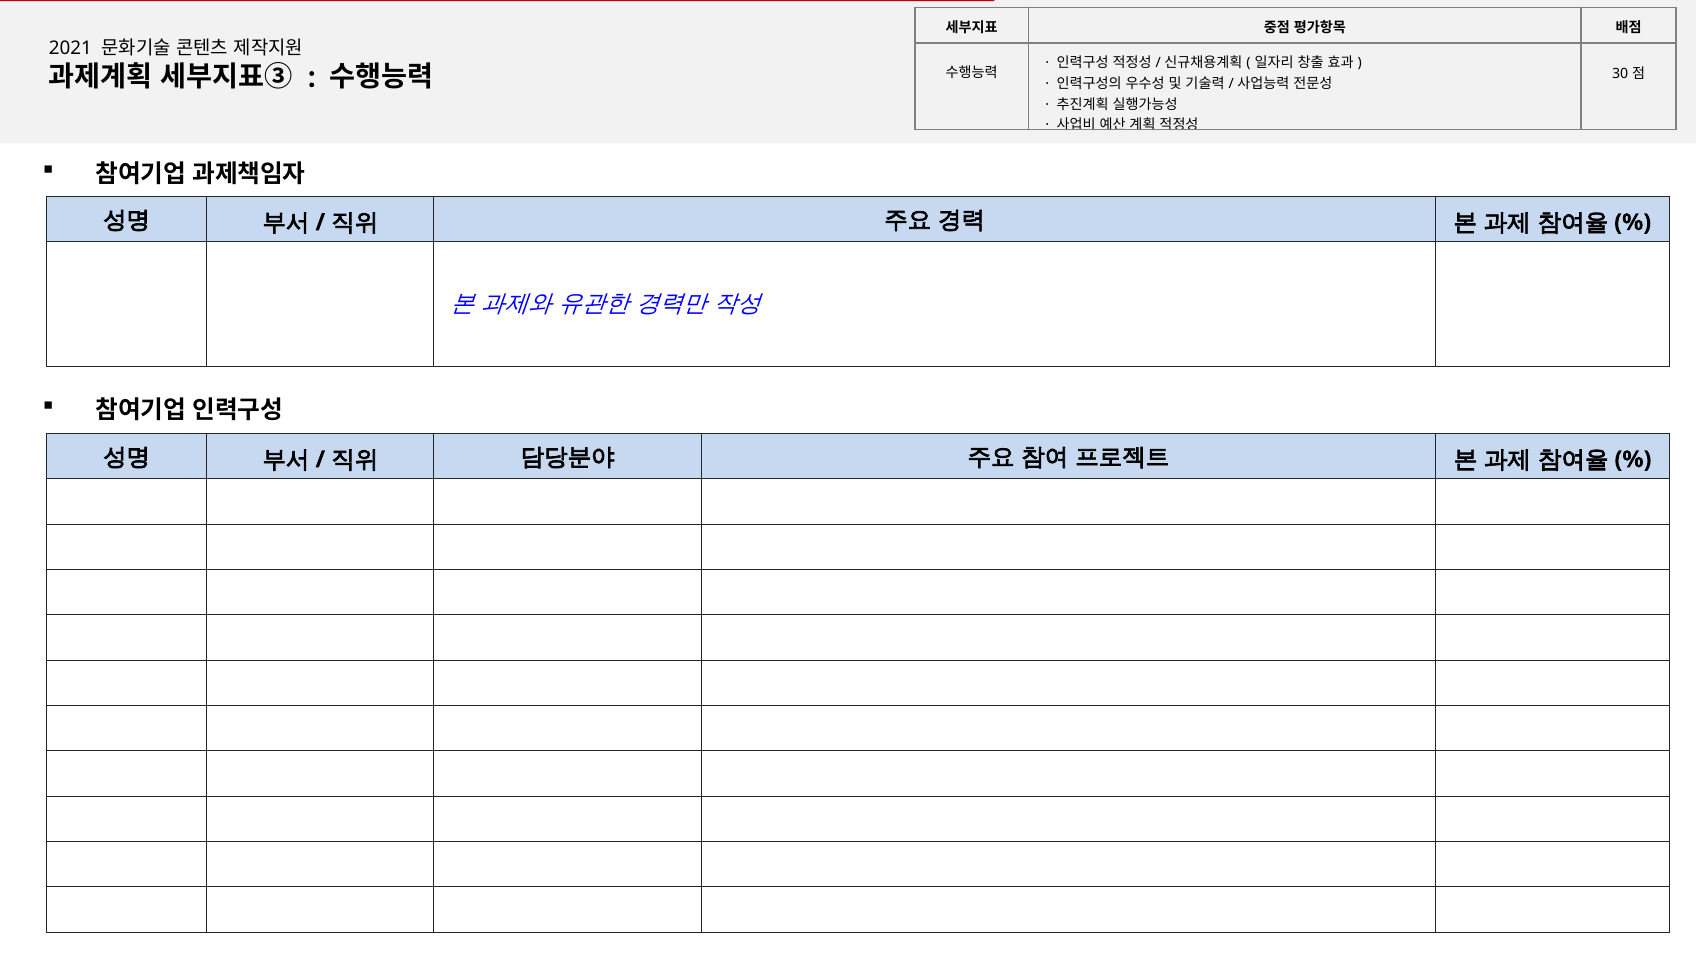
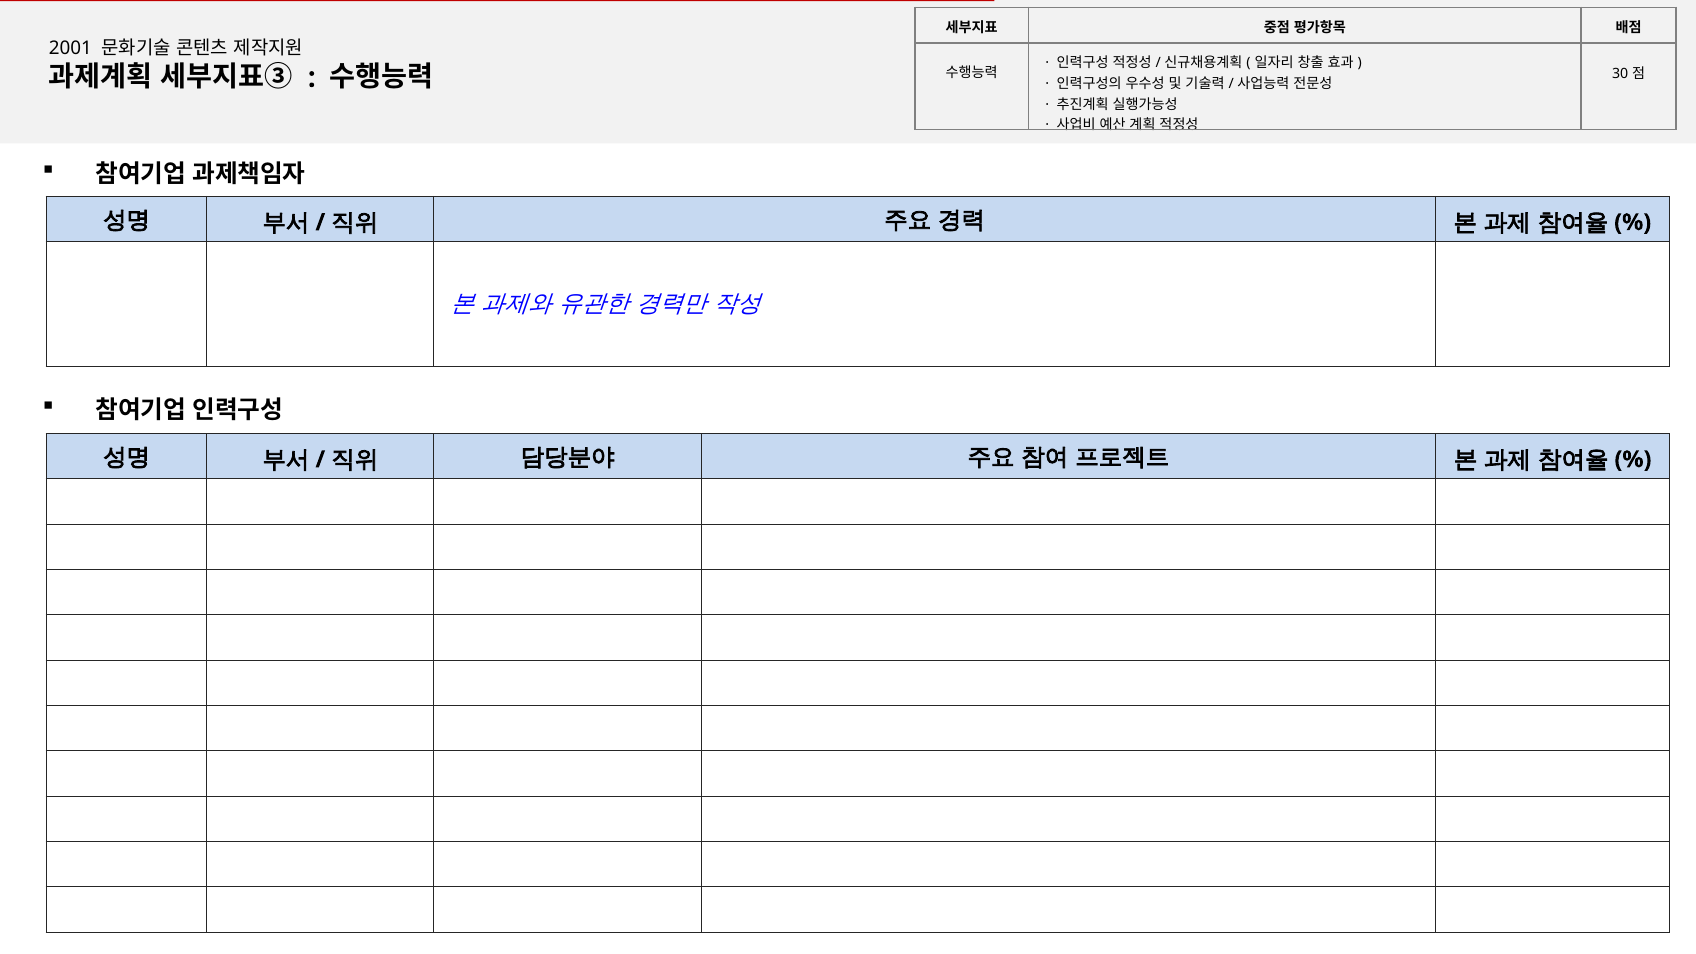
2021: 2021 -> 2001 (70, 49)
